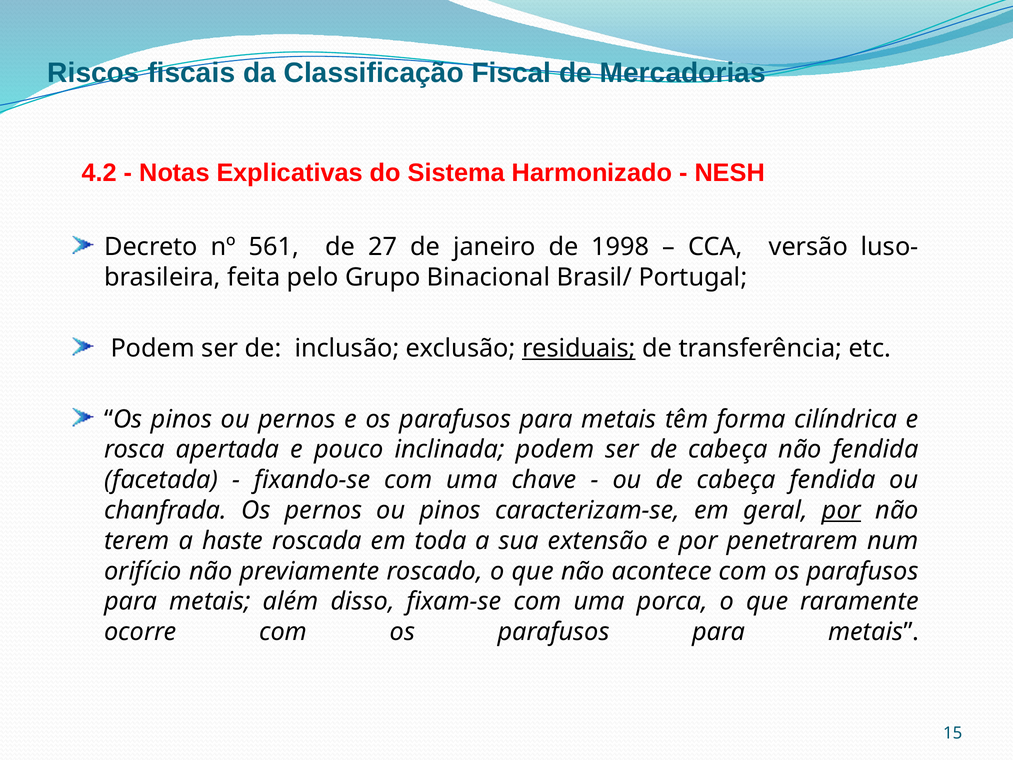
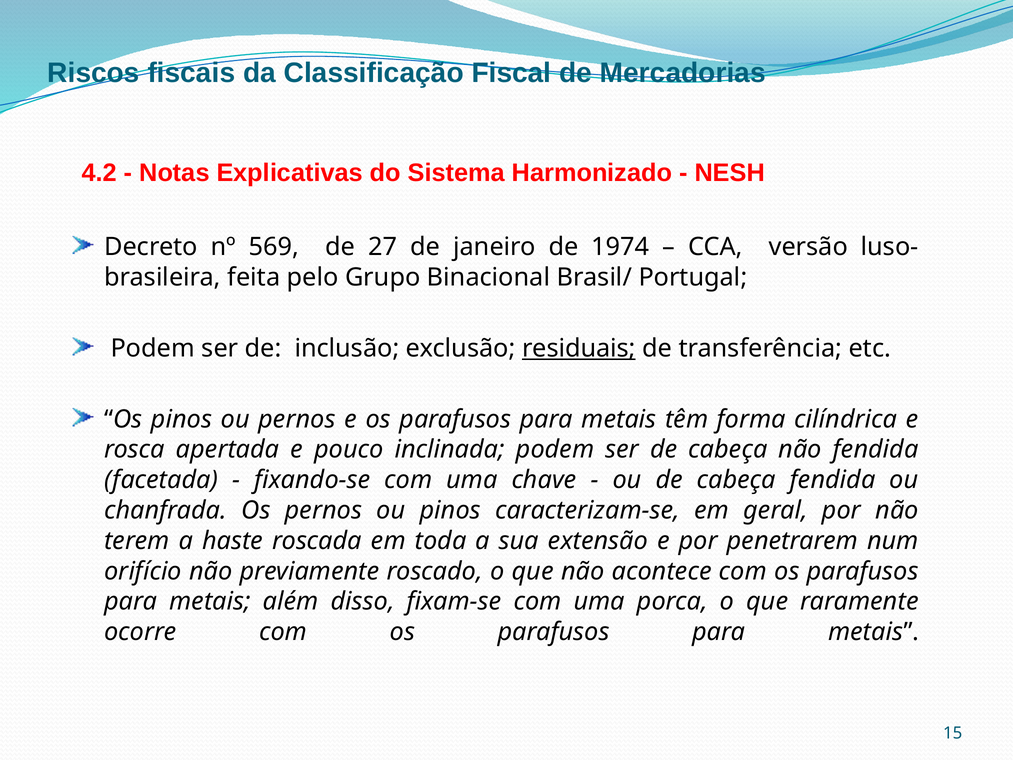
561: 561 -> 569 (274, 247)
1998: 1998 -> 1974 (620, 247)
por underline: present -> none (841, 510)
